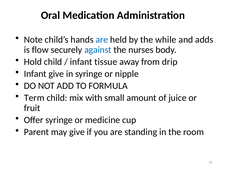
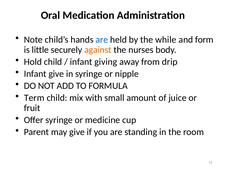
adds: adds -> form (204, 39)
flow: flow -> little (40, 50)
against colour: blue -> orange (98, 50)
tissue: tissue -> giving (106, 62)
